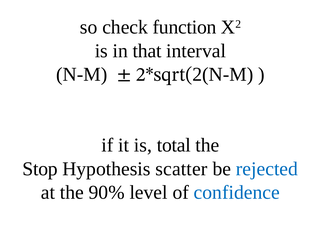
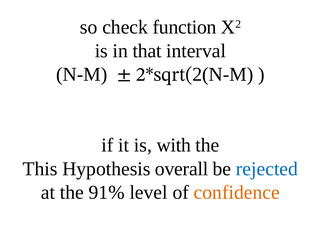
total: total -> with (174, 145)
Stop: Stop -> This (40, 169)
scatter: scatter -> overall (182, 169)
90%: 90% -> 91% (107, 192)
confidence colour: blue -> orange (237, 192)
